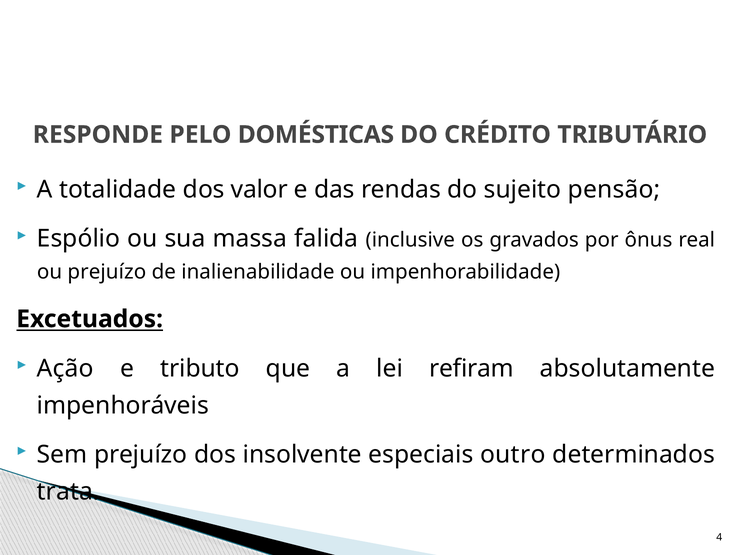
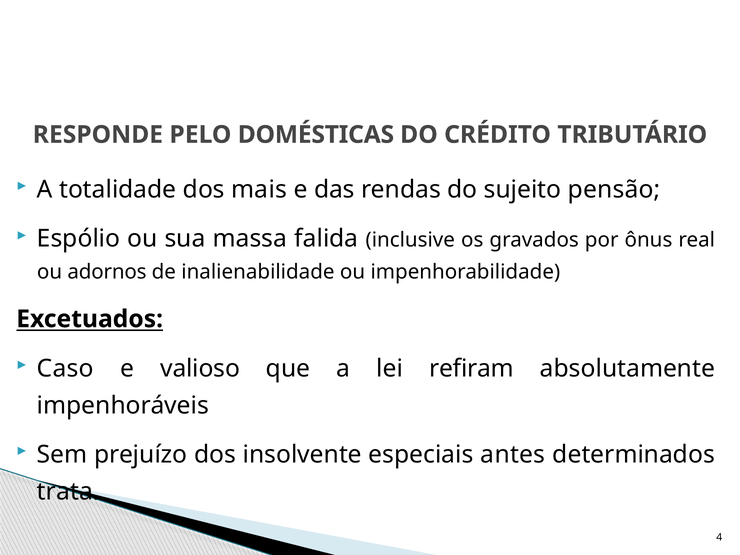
valor: valor -> mais (259, 190)
ou prejuízo: prejuízo -> adornos (107, 272)
Ação: Ação -> Caso (65, 368)
tributo: tributo -> valioso (200, 368)
outro: outro -> antes (513, 455)
